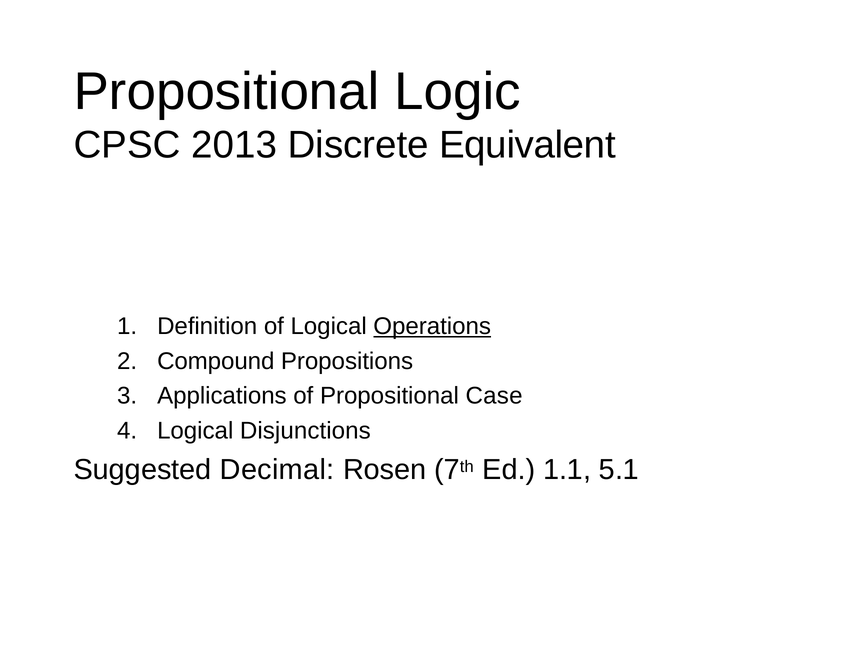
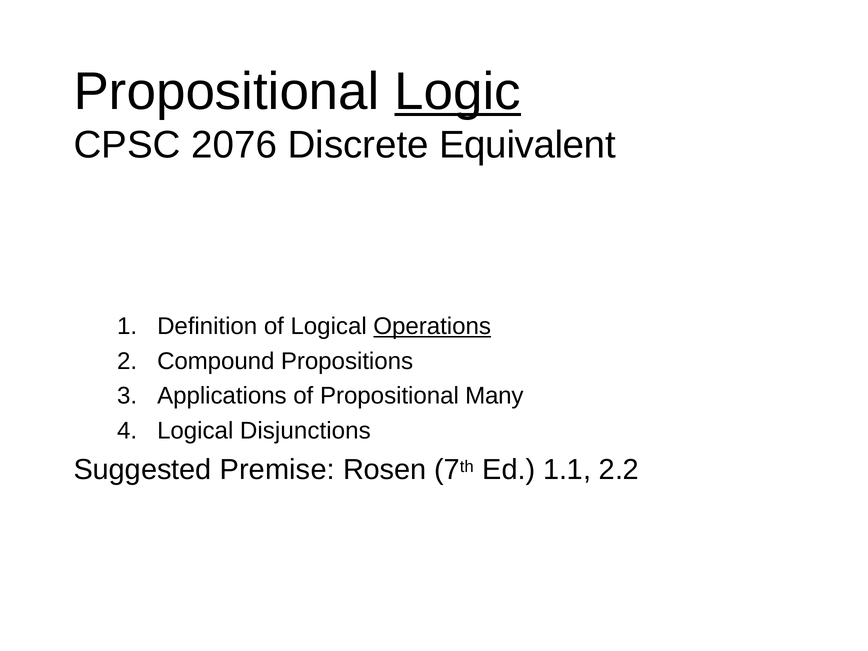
Logic underline: none -> present (458, 92)
2013: 2013 -> 2076 (234, 145)
Case: Case -> Many (494, 396)
Decimal: Decimal -> Premise (277, 470)
5.1: 5.1 -> 2.2 (619, 470)
